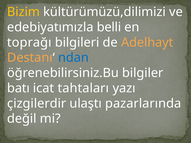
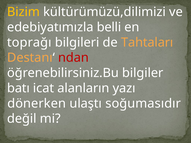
Adelhayt: Adelhayt -> Tahtaları (147, 42)
ndan colour: blue -> red (73, 58)
tahtaları: tahtaları -> alanların (83, 88)
çizgilerdir: çizgilerdir -> dönerken (37, 104)
pazarlarında: pazarlarında -> soğumasıdır (143, 104)
